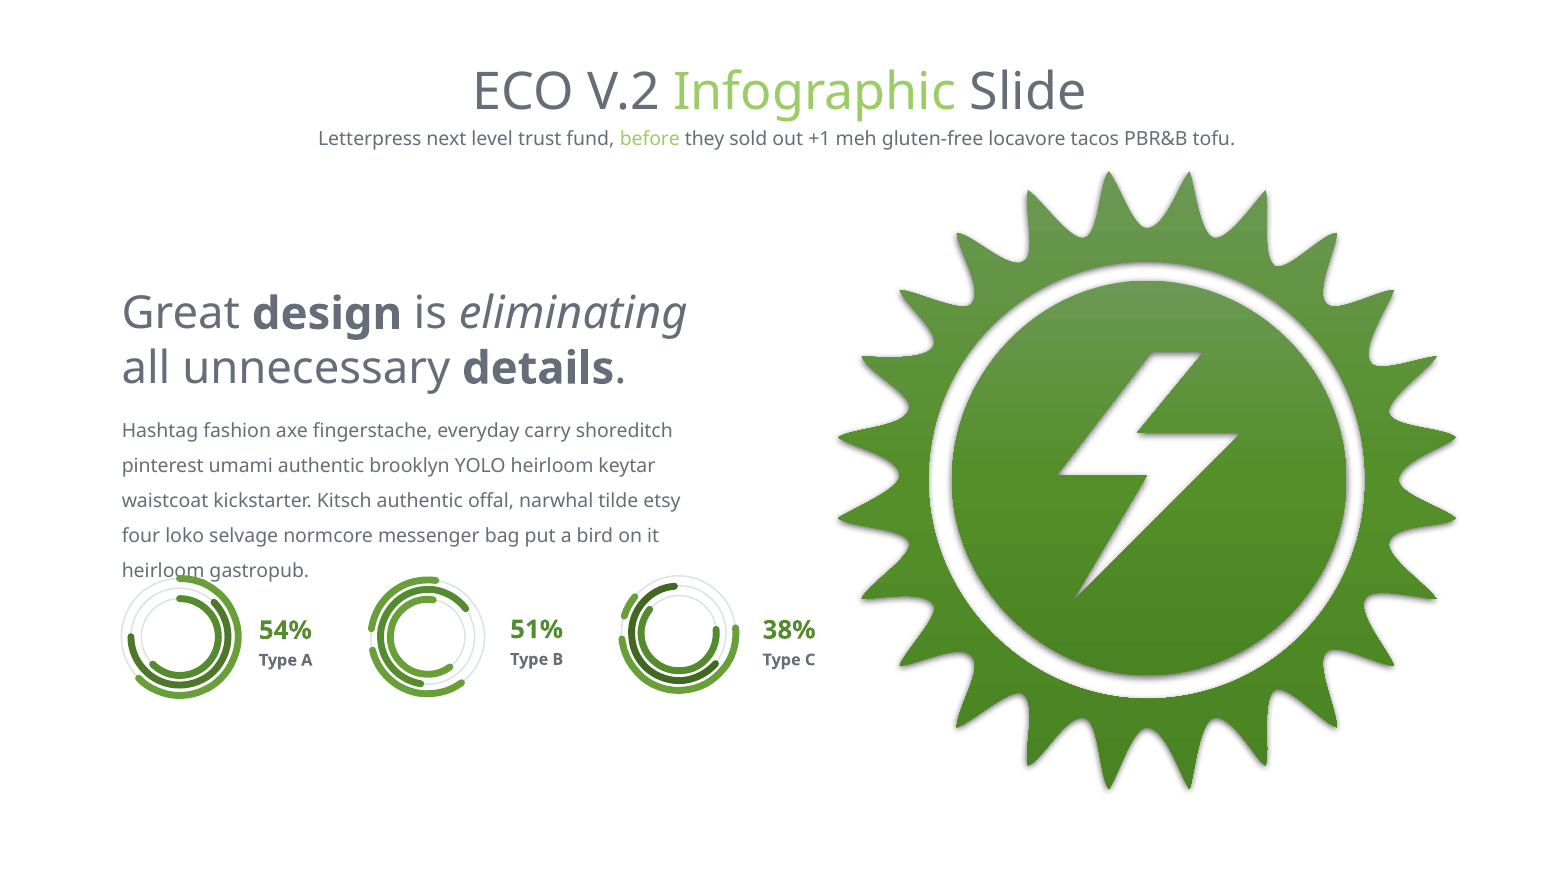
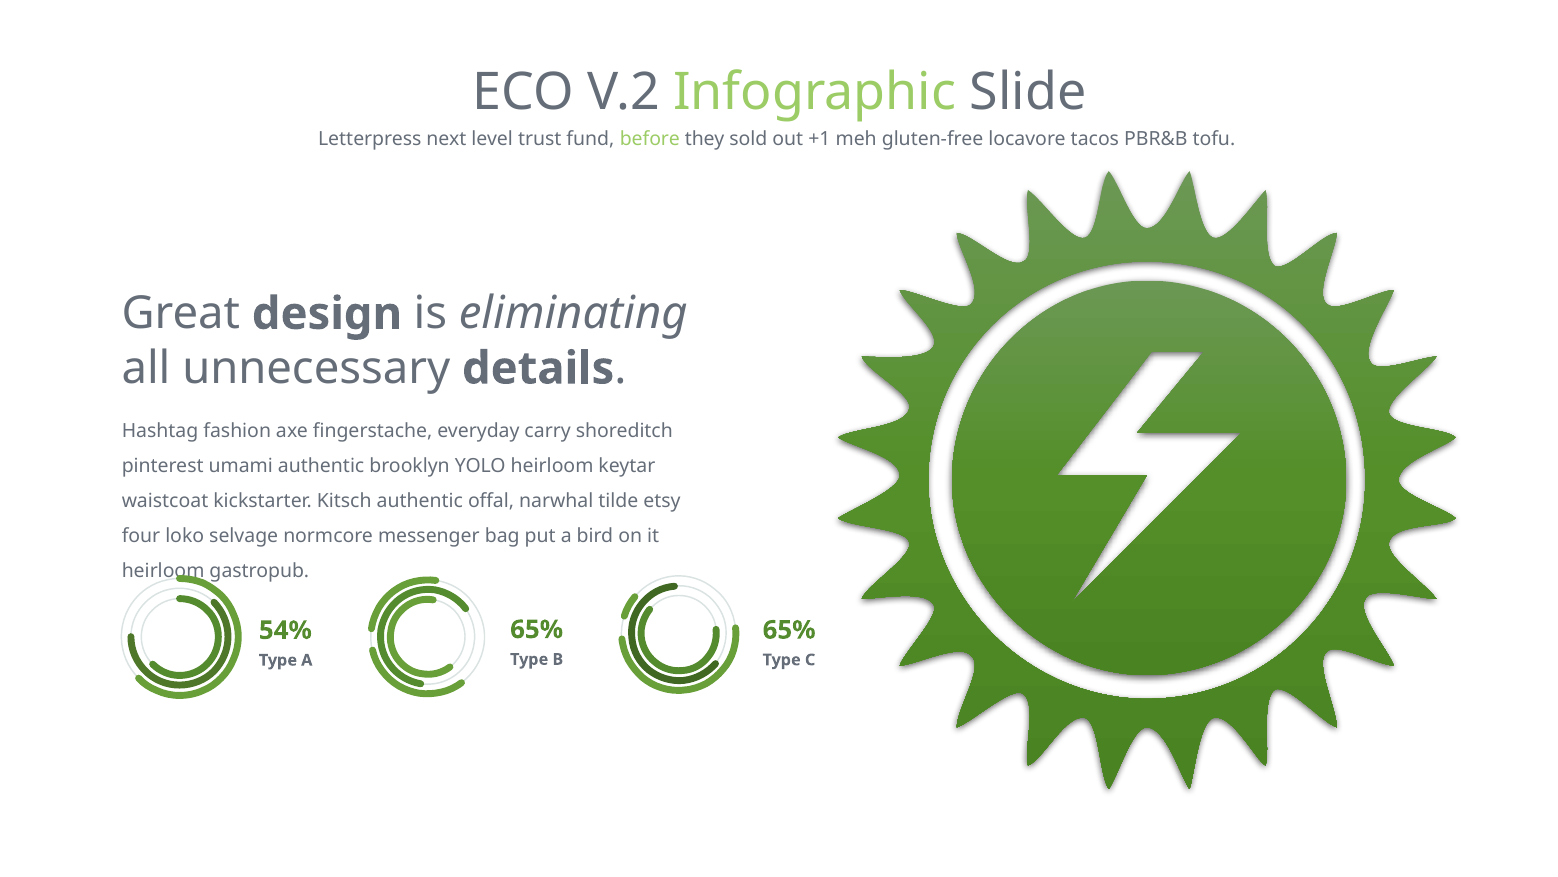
51%: 51% -> 65% (537, 629)
38%: 38% -> 65% (789, 630)
